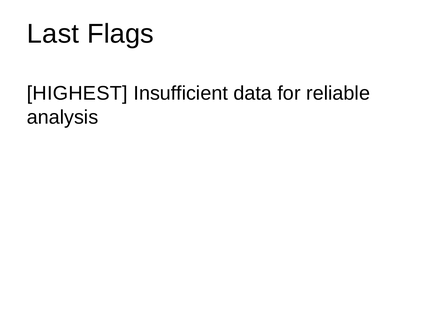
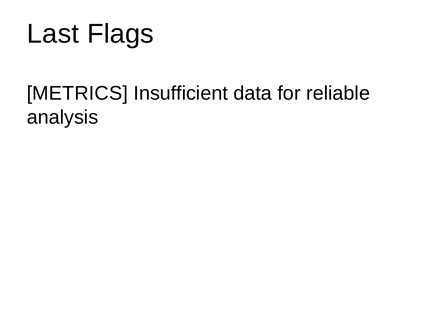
HIGHEST: HIGHEST -> METRICS (77, 94)
